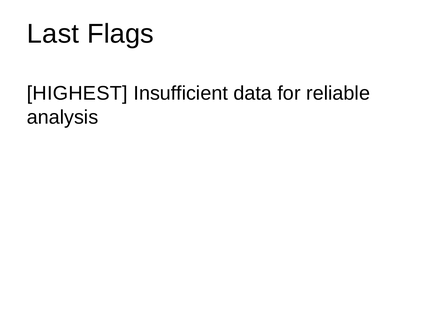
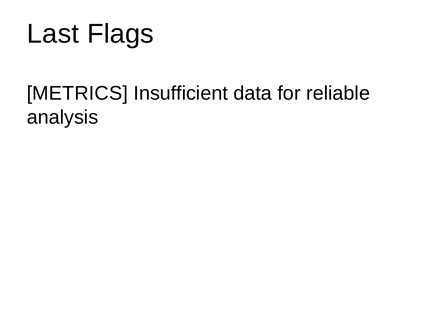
HIGHEST: HIGHEST -> METRICS (77, 94)
